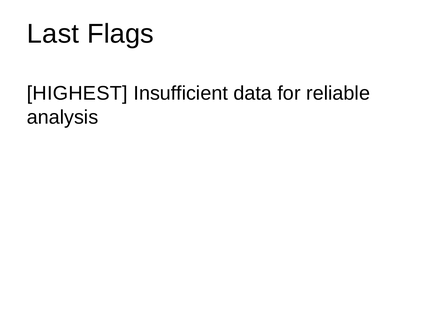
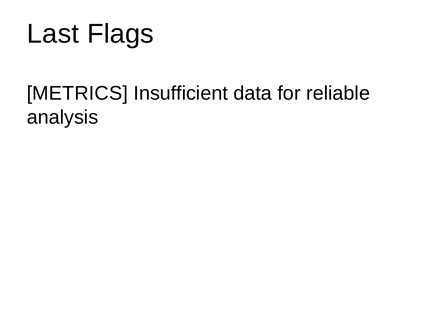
HIGHEST: HIGHEST -> METRICS (77, 94)
